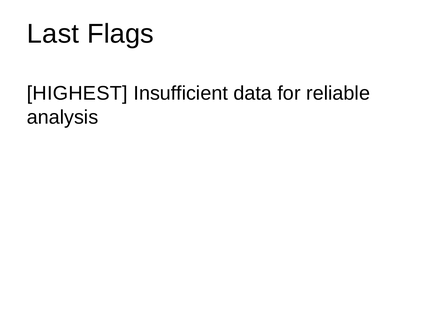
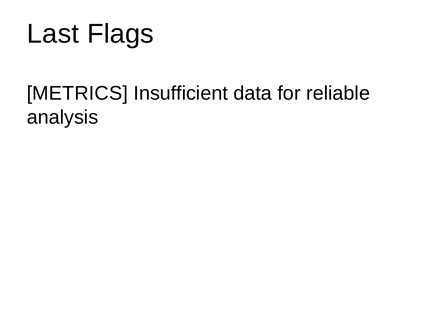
HIGHEST: HIGHEST -> METRICS (77, 94)
